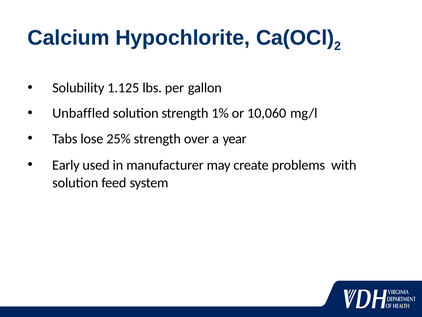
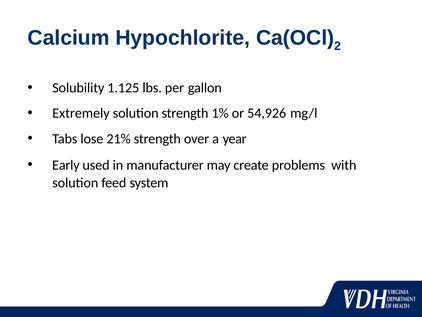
Unbaffled: Unbaffled -> Extremely (81, 113)
10,060: 10,060 -> 54,926 (267, 113)
25%: 25% -> 21% (119, 138)
